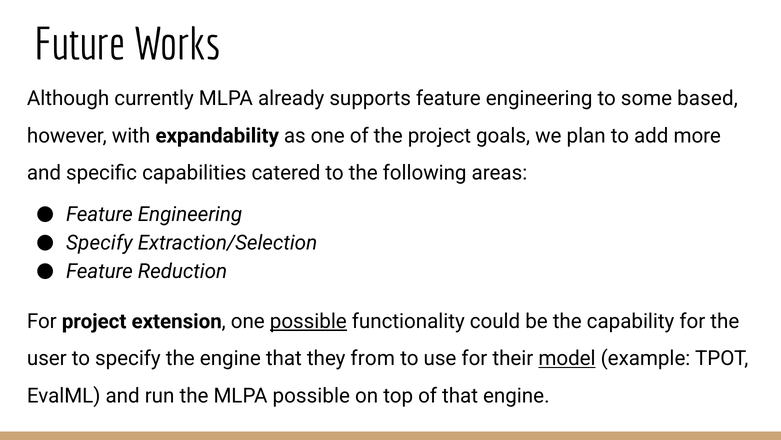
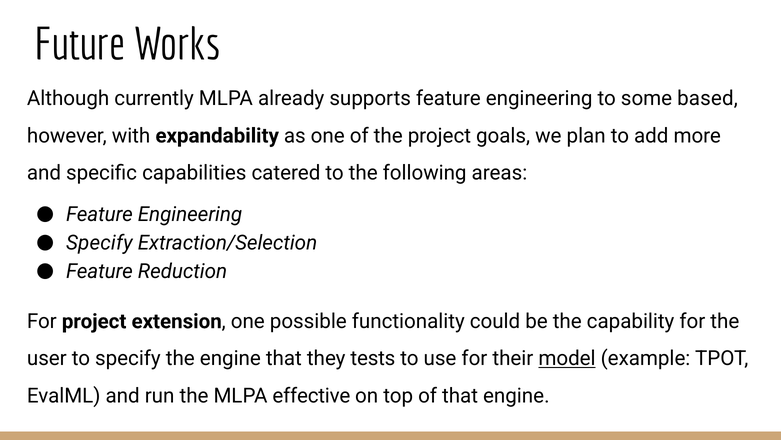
possible underline: present -> none (308, 321)
from: from -> tests (373, 358)
MLPA possible: possible -> effective (311, 395)
